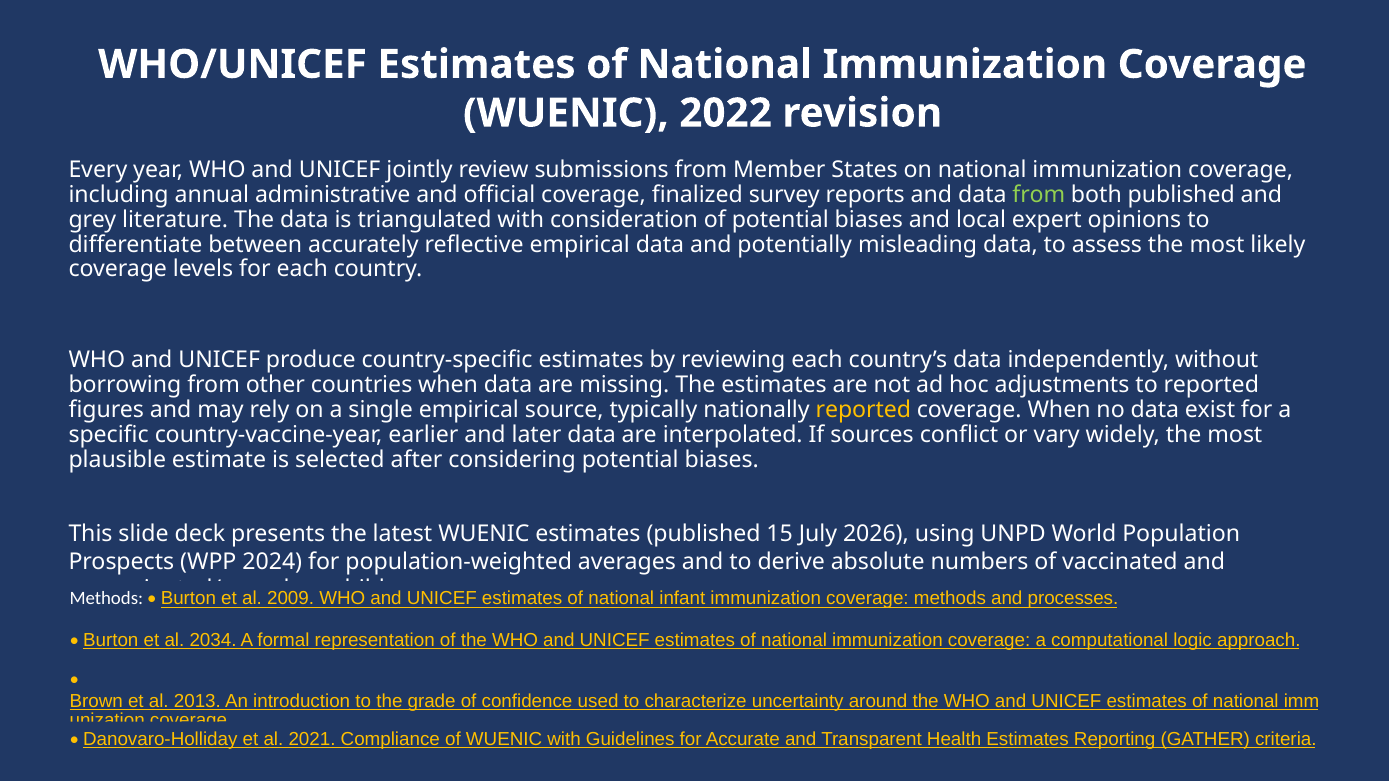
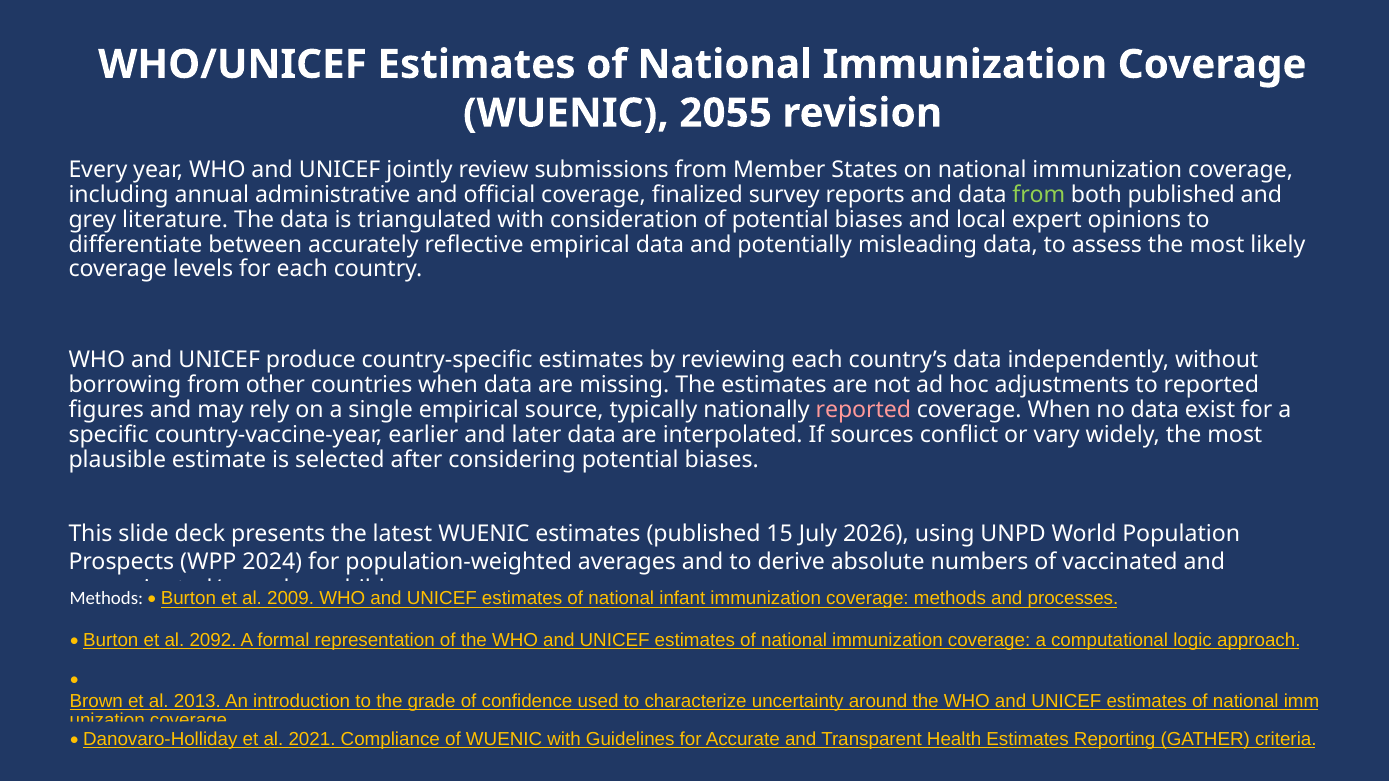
2022: 2022 -> 2055 (726, 113)
reported colour: yellow -> pink (863, 410)
2034: 2034 -> 2092 (213, 641)
